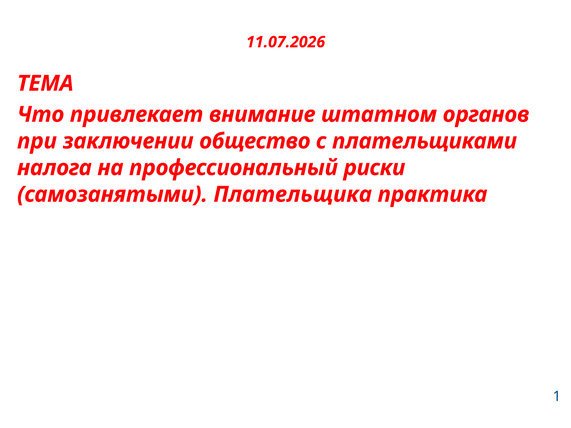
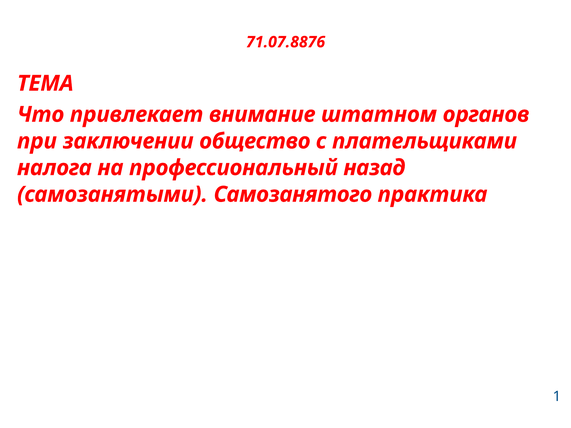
11.07.2026: 11.07.2026 -> 71.07.8876 (286, 42)
риски: риски -> назад (374, 168)
Плательщика: Плательщика -> Самозанятого (293, 195)
